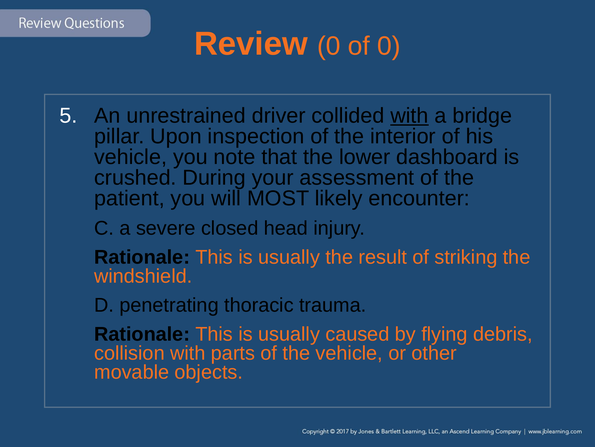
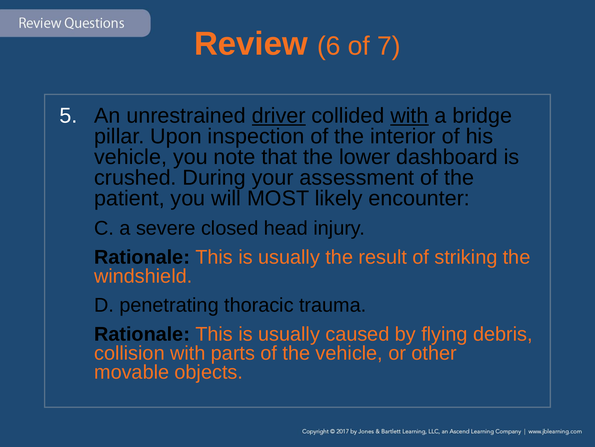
Review 0: 0 -> 6 (329, 46)
of 0: 0 -> 7 (389, 46)
driver underline: none -> present (279, 116)
